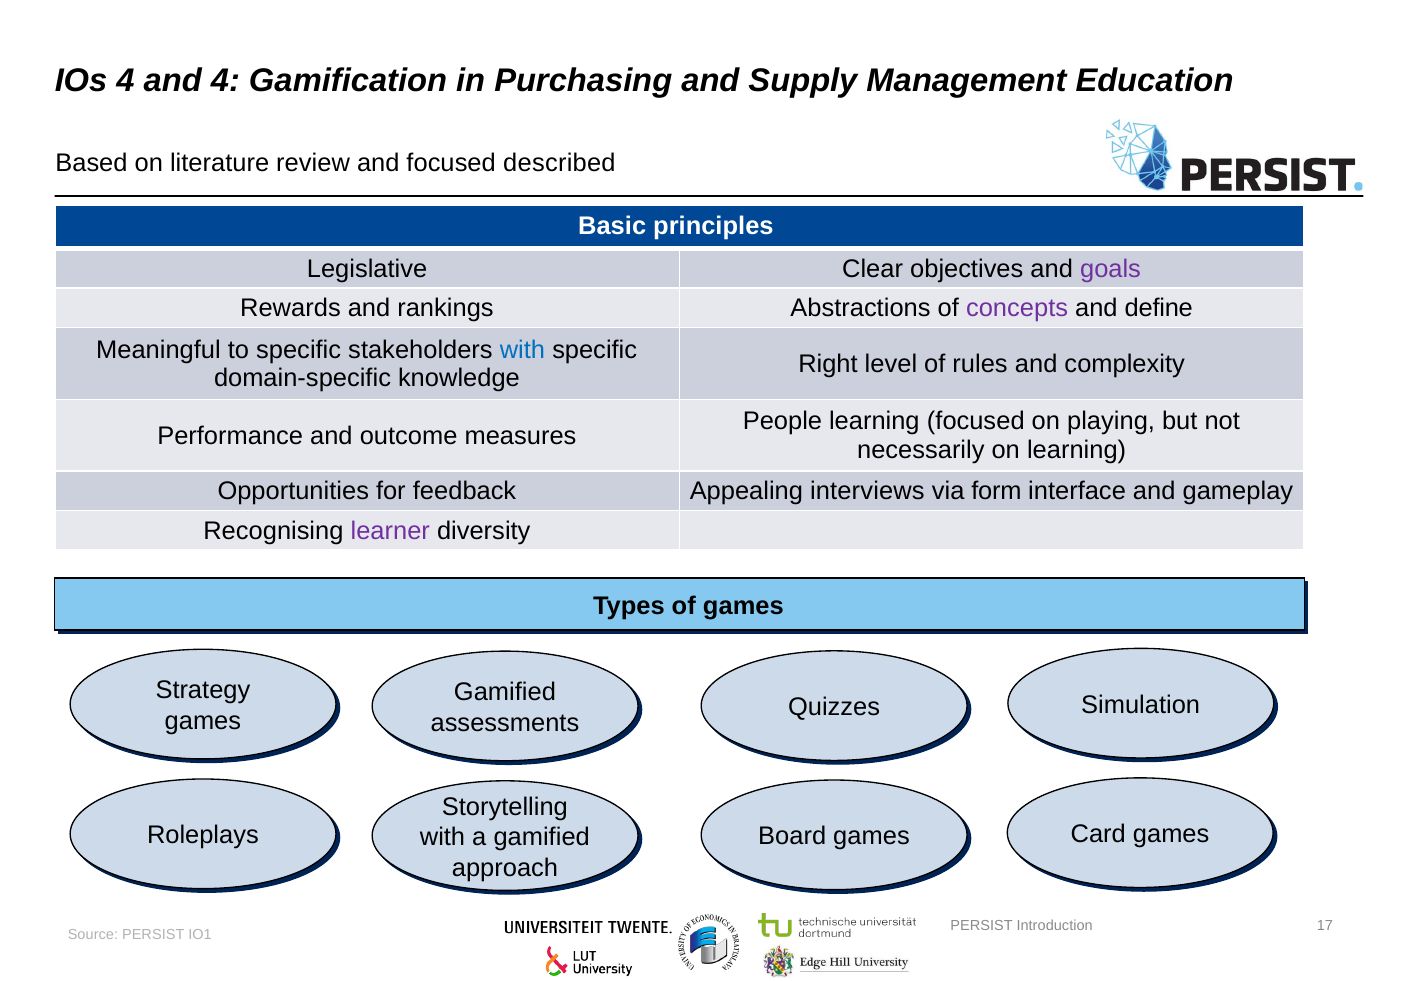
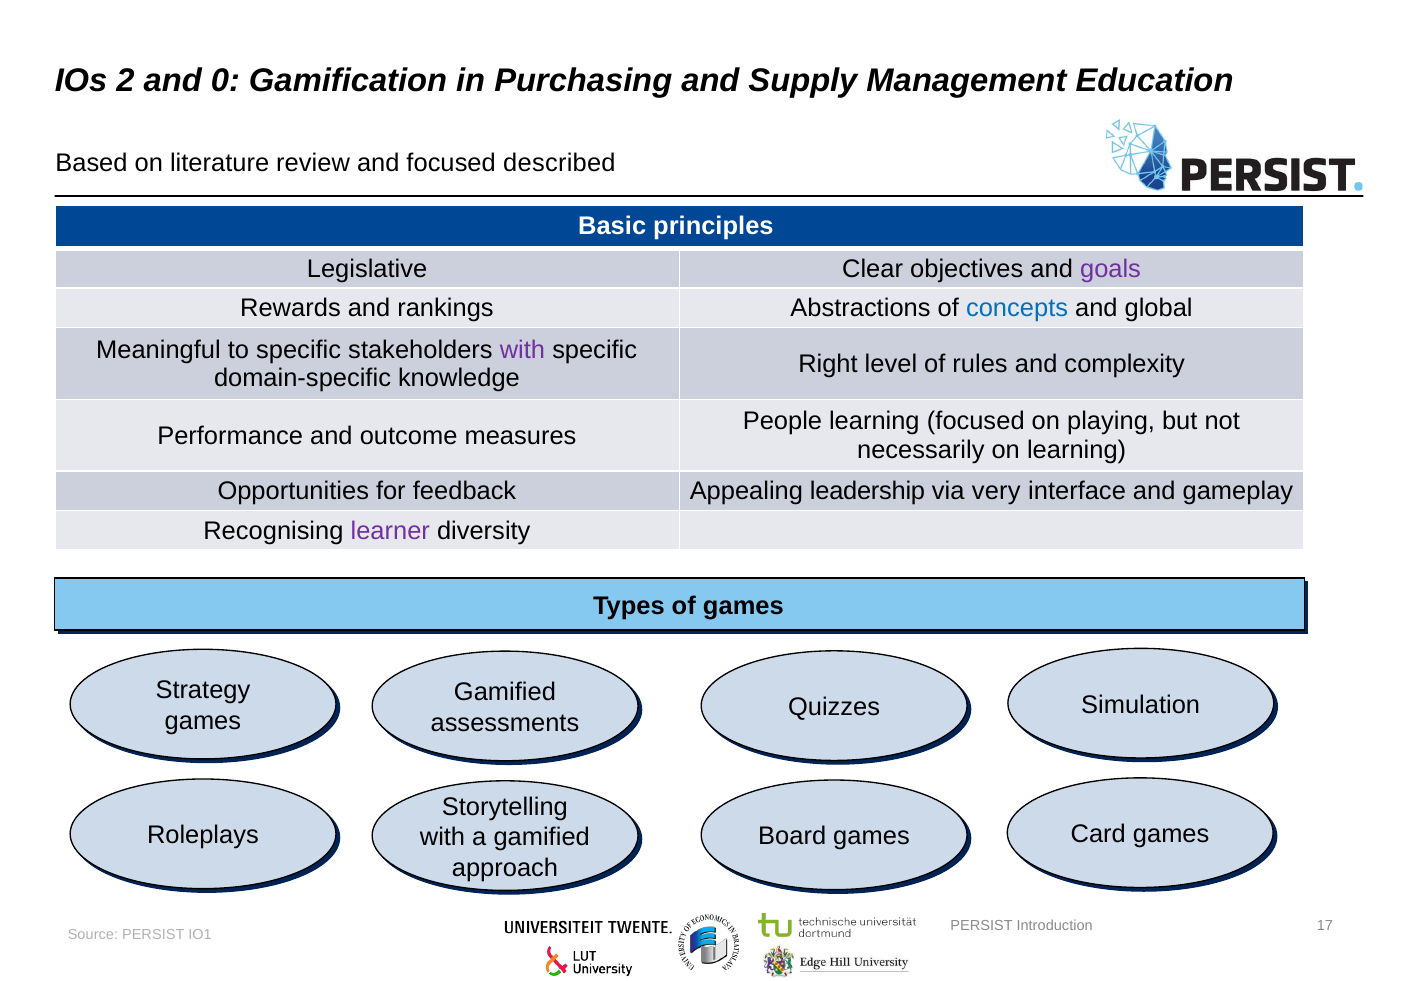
IOs 4: 4 -> 2 (126, 80)
and 4: 4 -> 0 (225, 80)
concepts colour: purple -> blue (1017, 309)
define: define -> global (1159, 309)
with colour: blue -> purple (522, 350)
interviews: interviews -> leadership (868, 492)
form: form -> very (996, 492)
